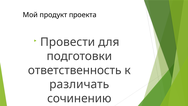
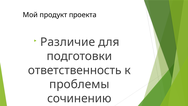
Провести: Провести -> Различие (68, 42)
различать: различать -> проблемы (79, 84)
